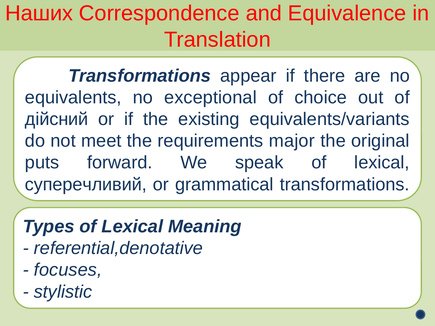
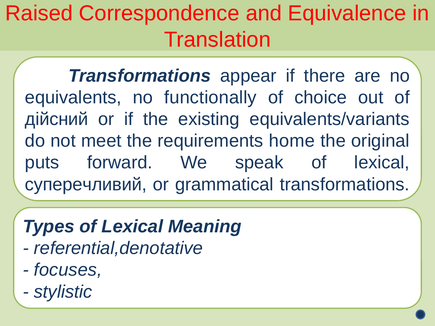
Наших: Наших -> Raised (39, 13)
exceptional: exceptional -> functionally (211, 98)
major: major -> home (292, 141)
